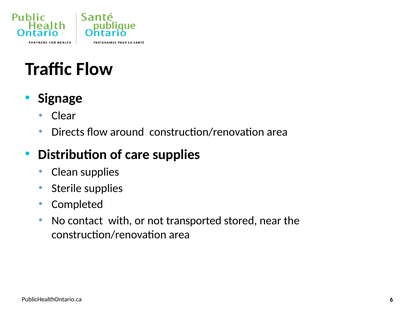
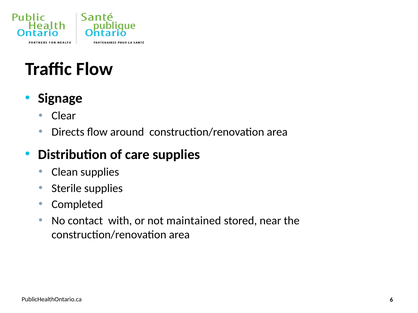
transported: transported -> maintained (194, 221)
